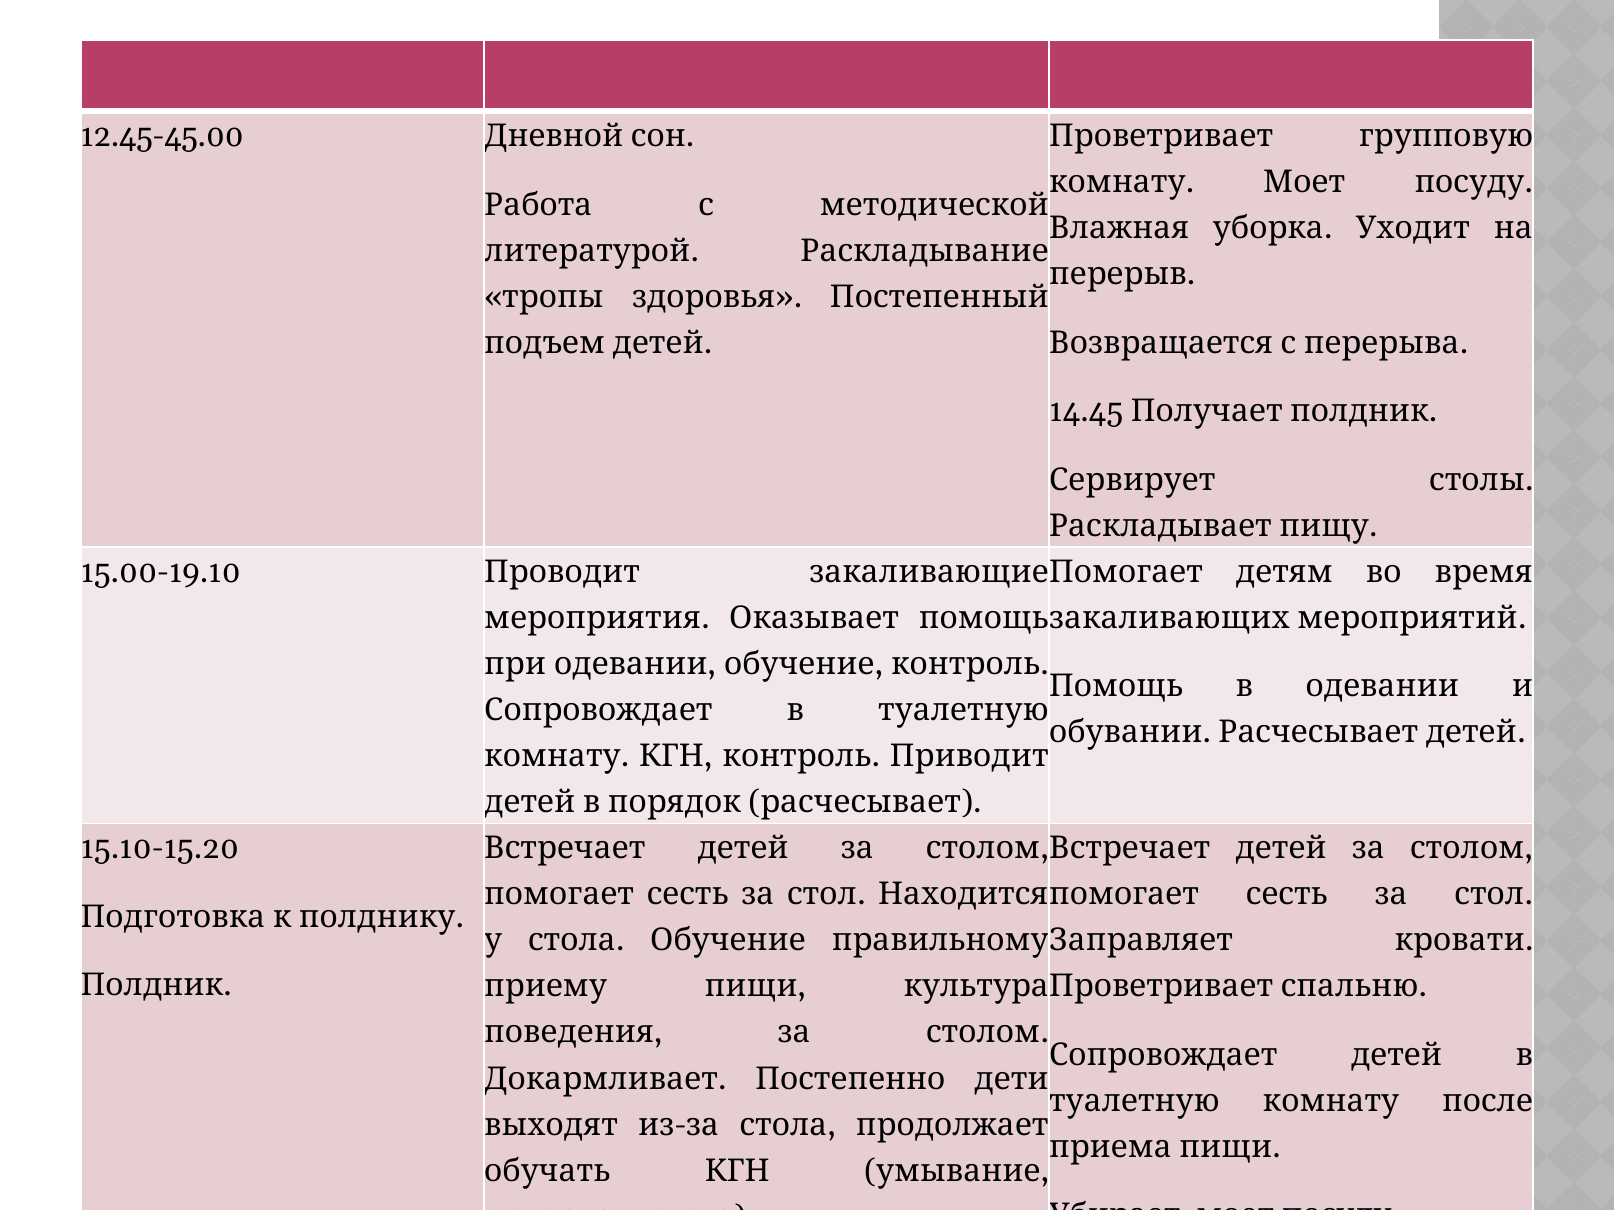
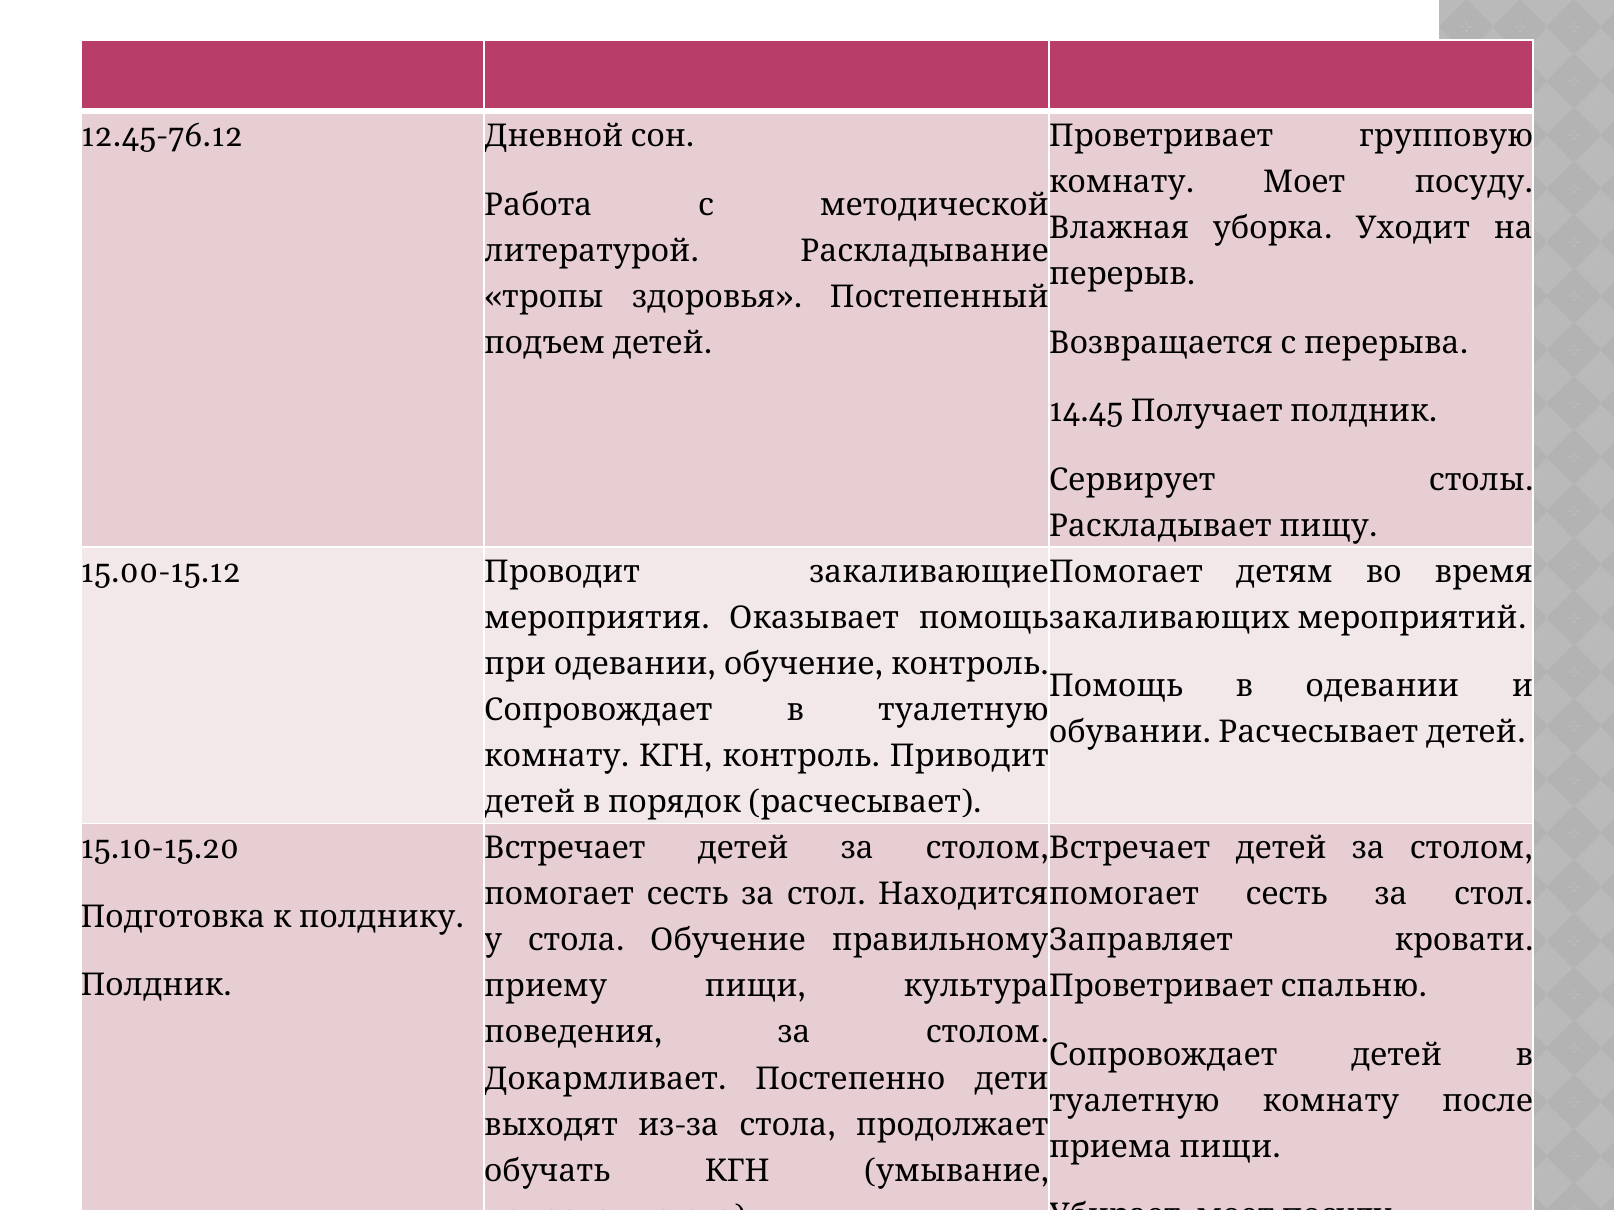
12.45-45.00: 12.45-45.00 -> 12.45-76.12 (162, 136)
15.00-19.10: 15.00-19.10 -> 15.00-15.12 (161, 572)
